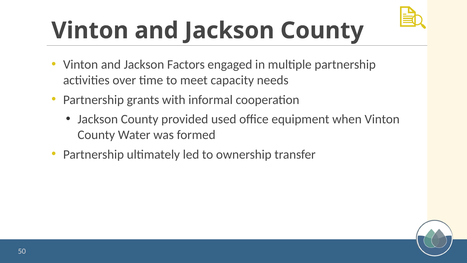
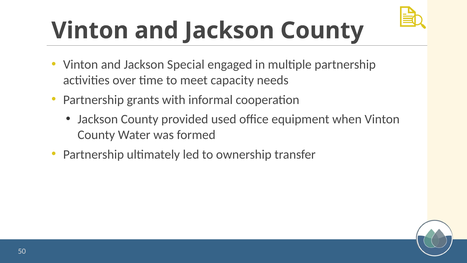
Factors: Factors -> Special (186, 65)
